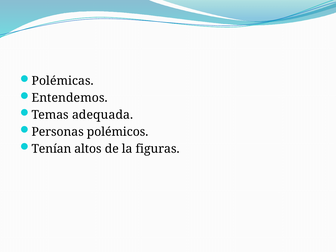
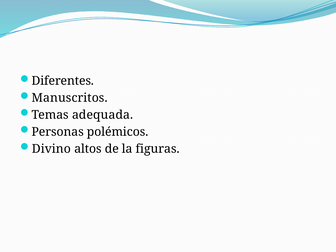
Polémicas: Polémicas -> Diferentes (63, 81)
Entendemos: Entendemos -> Manuscritos (70, 98)
Tenían: Tenían -> Divino (51, 149)
